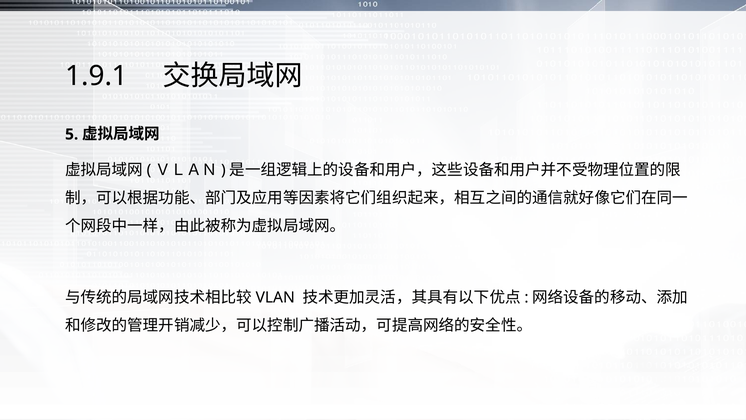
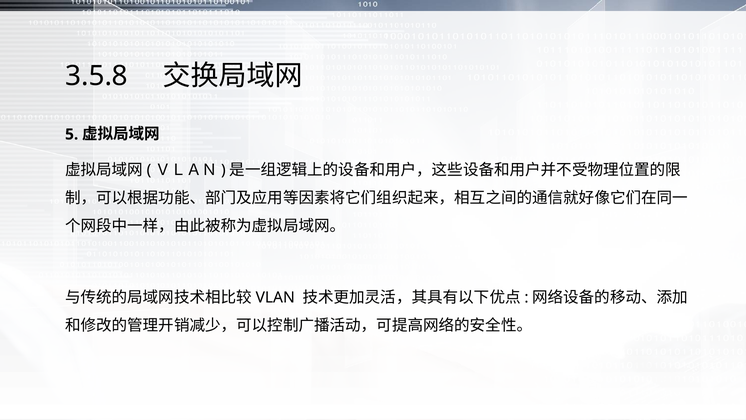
1.9.1: 1.9.1 -> 3.5.8 (97, 76)
